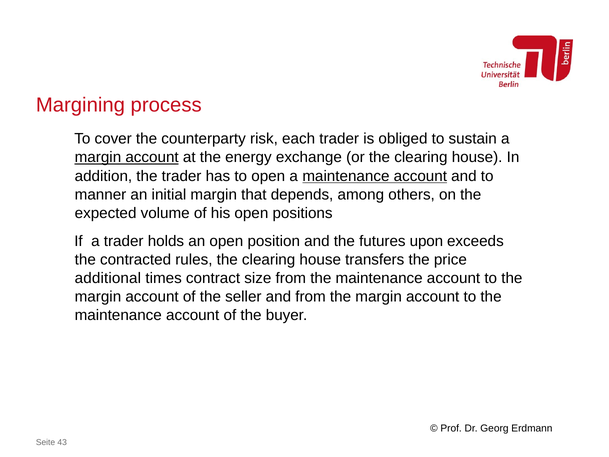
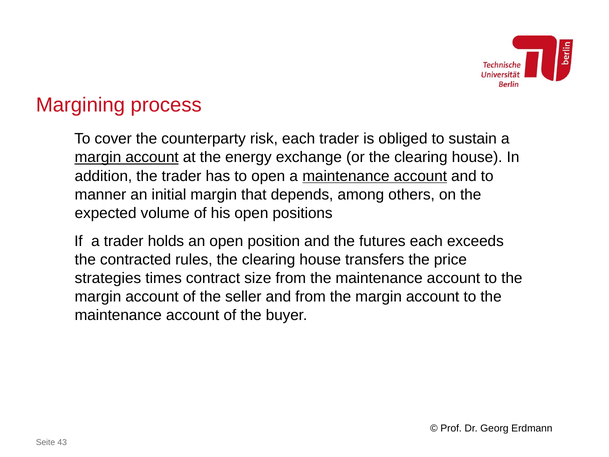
futures upon: upon -> each (426, 241)
additional: additional -> strategies (108, 278)
